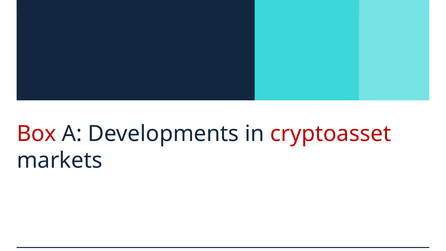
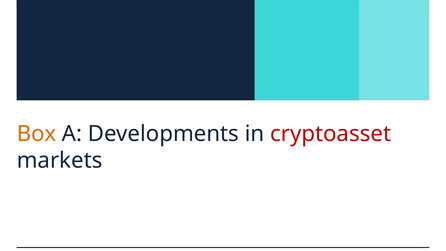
Box colour: red -> orange (36, 134)
